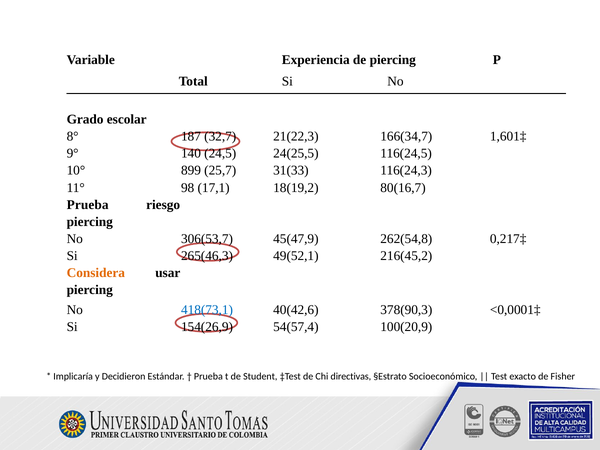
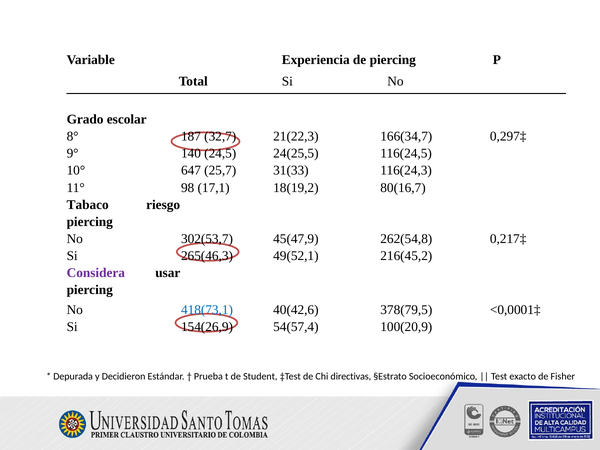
1,601‡: 1,601‡ -> 0,297‡ (508, 136)
899: 899 -> 647 (191, 171)
Prueba: Prueba -> Tabaco (88, 205)
306(53,7: 306(53,7 -> 302(53,7 (207, 239)
Considera colour: orange -> purple (96, 273)
378(90,3: 378(90,3 -> 378(79,5 (406, 310)
Implicaría: Implicaría -> Depurada (73, 376)
